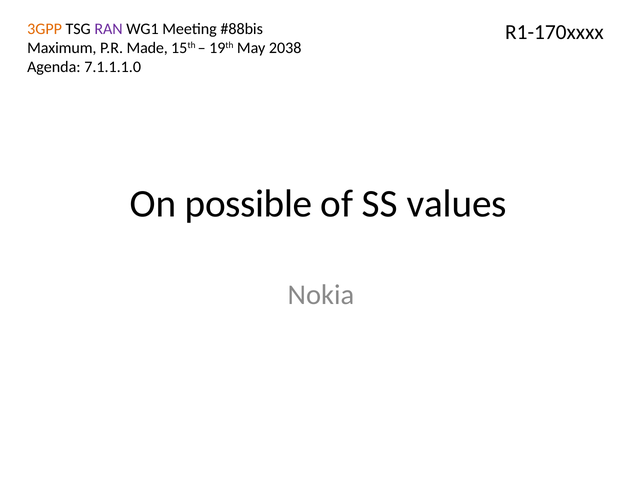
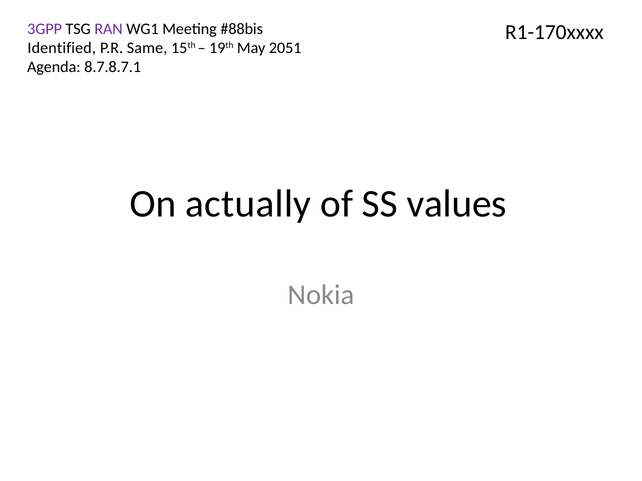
3GPP colour: orange -> purple (45, 29)
Maximum: Maximum -> Identified (62, 48)
Made: Made -> Same (147, 48)
2038: 2038 -> 2051 (285, 48)
7.1.1.1.0: 7.1.1.1.0 -> 8.7.8.7.1 (113, 67)
possible: possible -> actually (248, 204)
